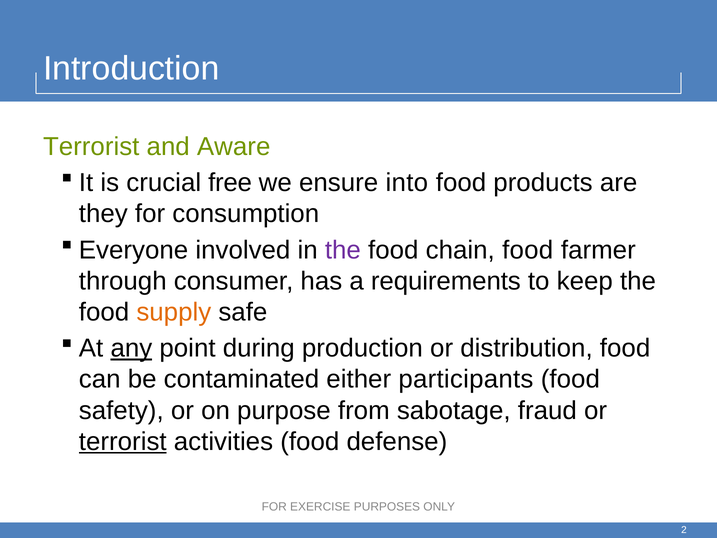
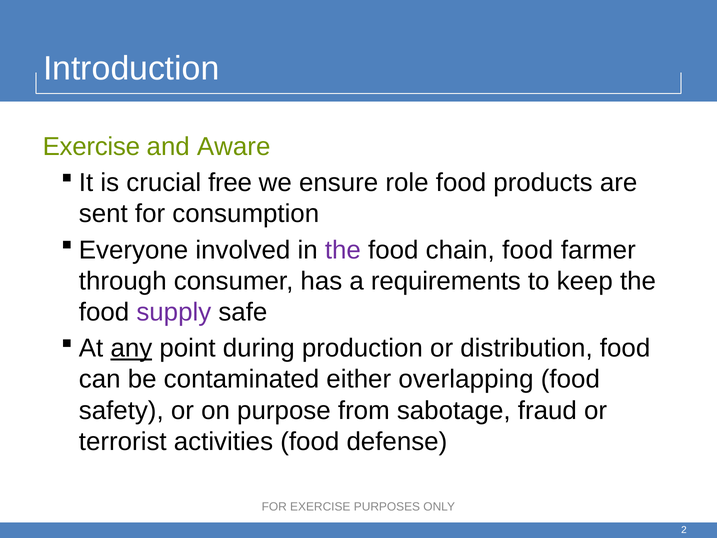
Terrorist: Terrorist -> Exercise (91, 146)
into: into -> role (407, 183)
they: they -> sent (103, 214)
supply colour: orange -> purple (174, 312)
participants: participants -> overlapping (466, 379)
terrorist underline: present -> none (123, 441)
